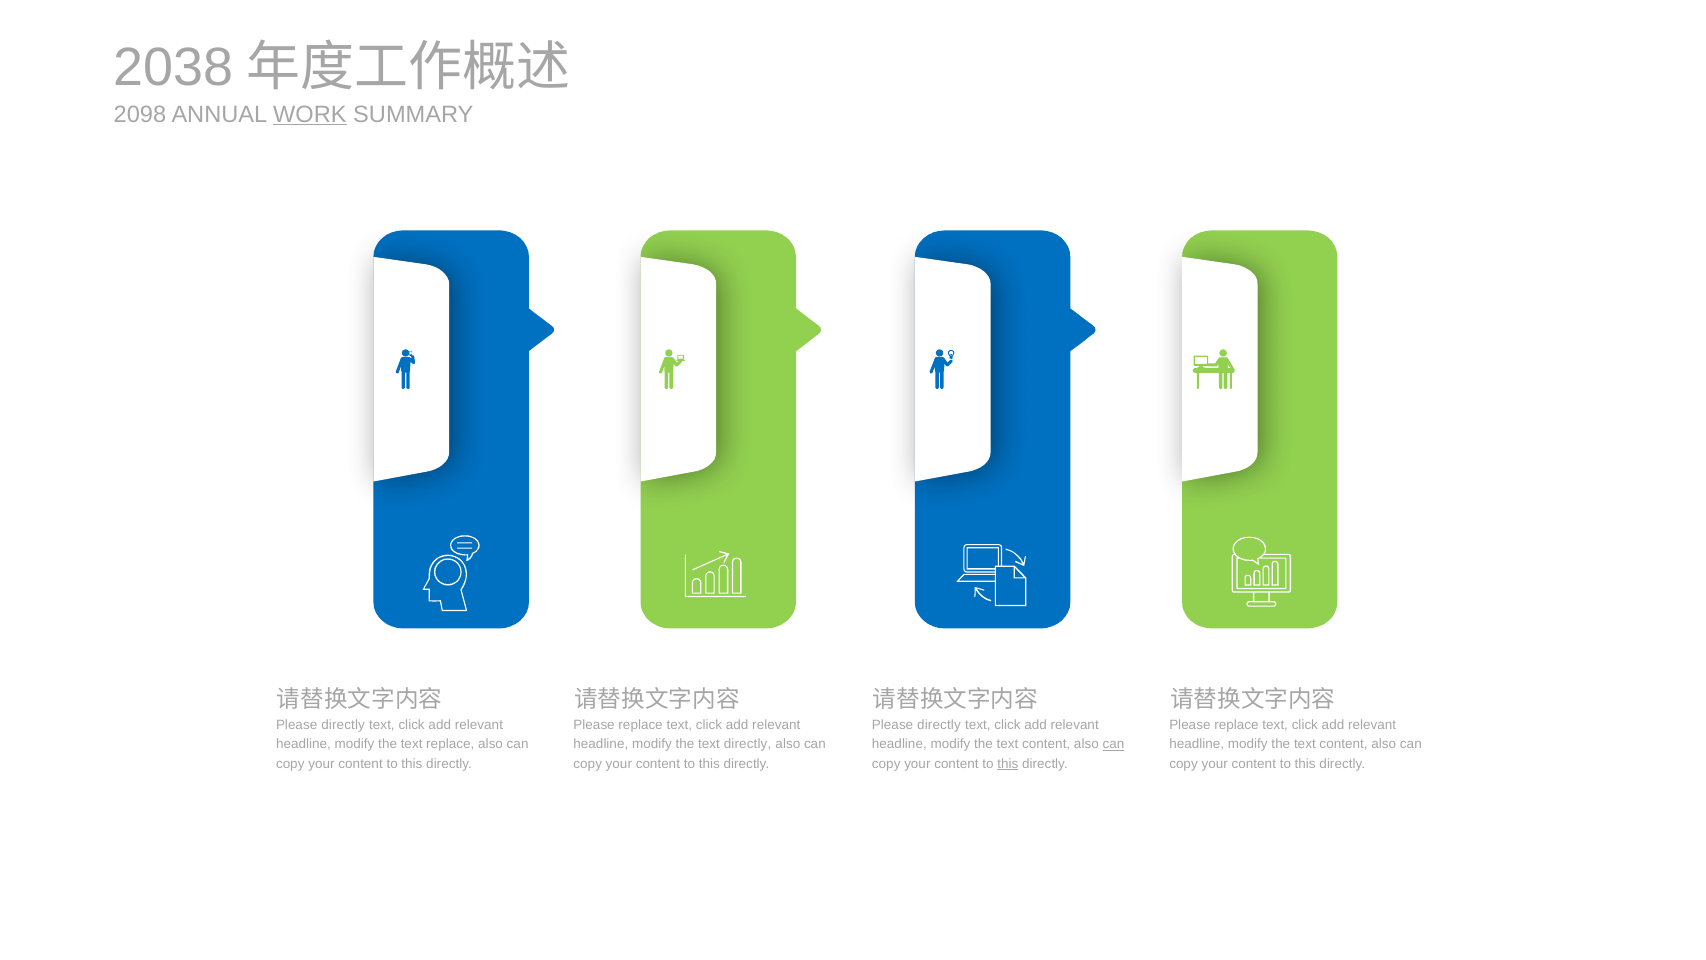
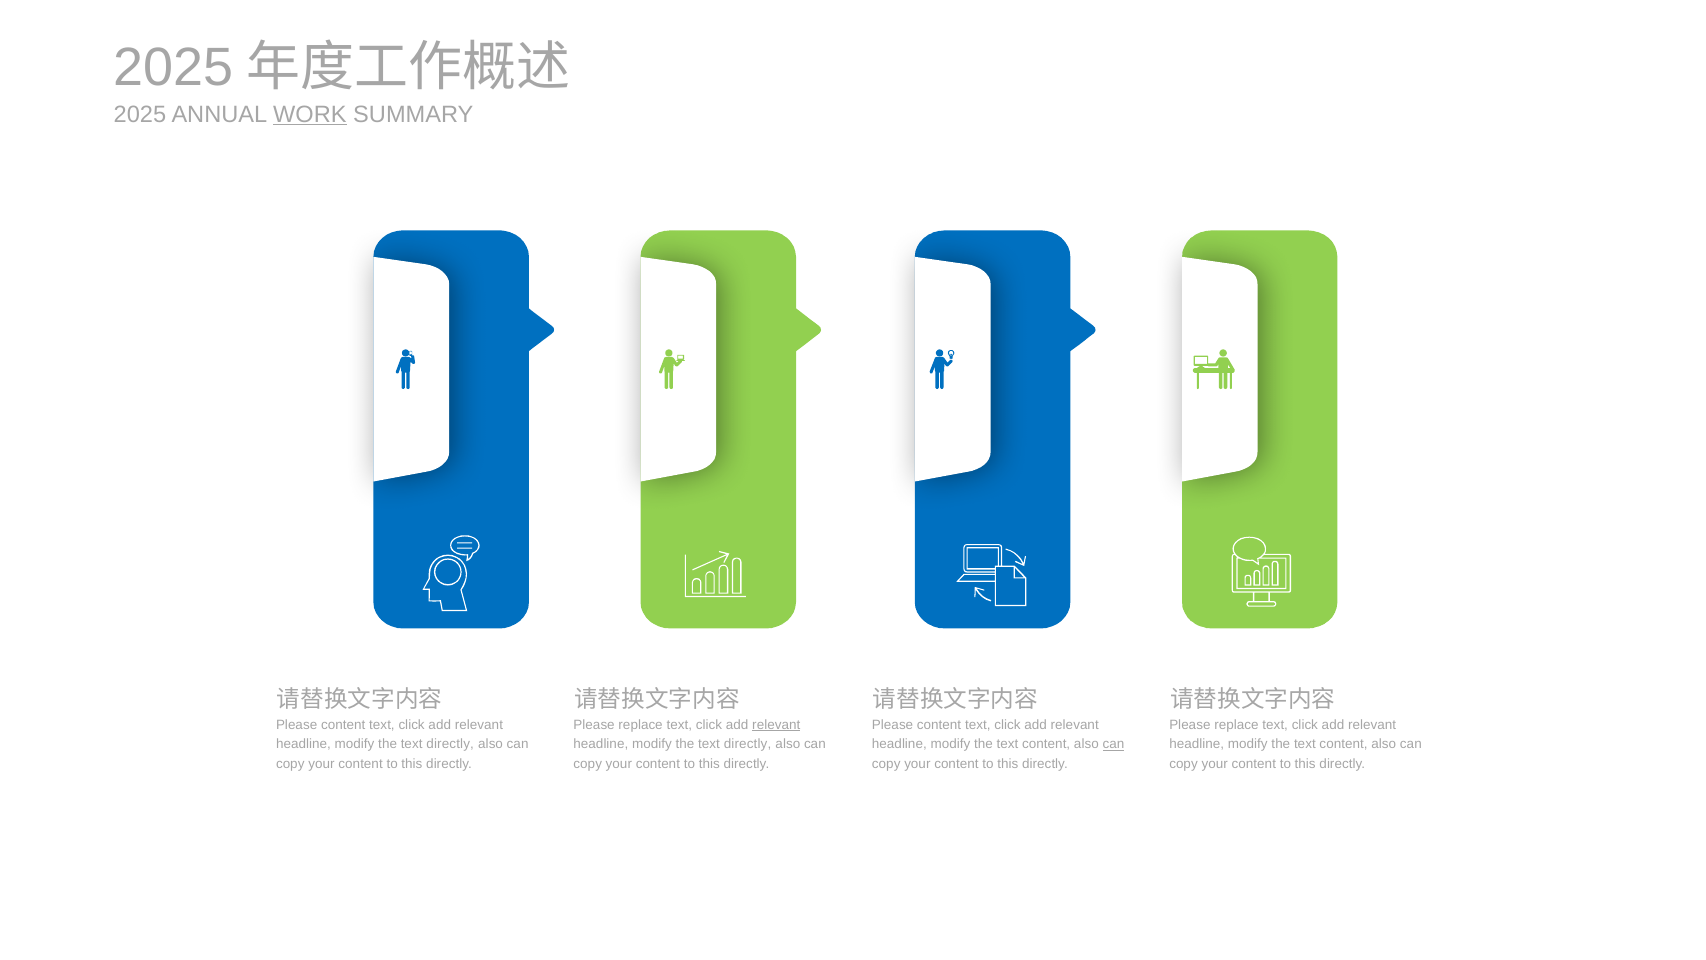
2038: 2038 -> 2025 (174, 67)
2098: 2098 -> 2025 (140, 114)
directly: directly -> content (343, 725)
relevant underline: none -> present (776, 725)
directly: directly -> content (939, 725)
replace: replace -> directly (450, 744)
this underline: present -> none (1008, 763)
